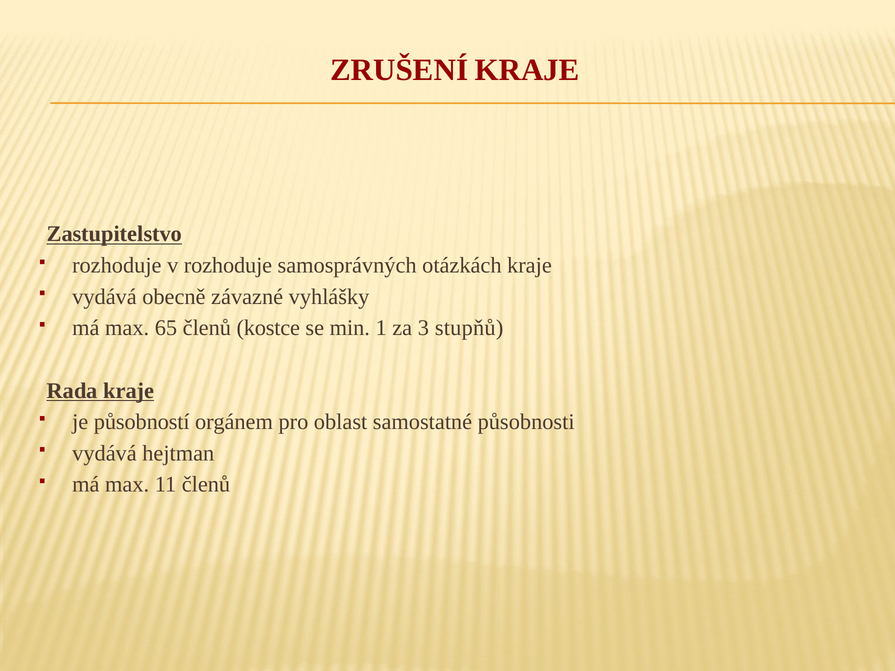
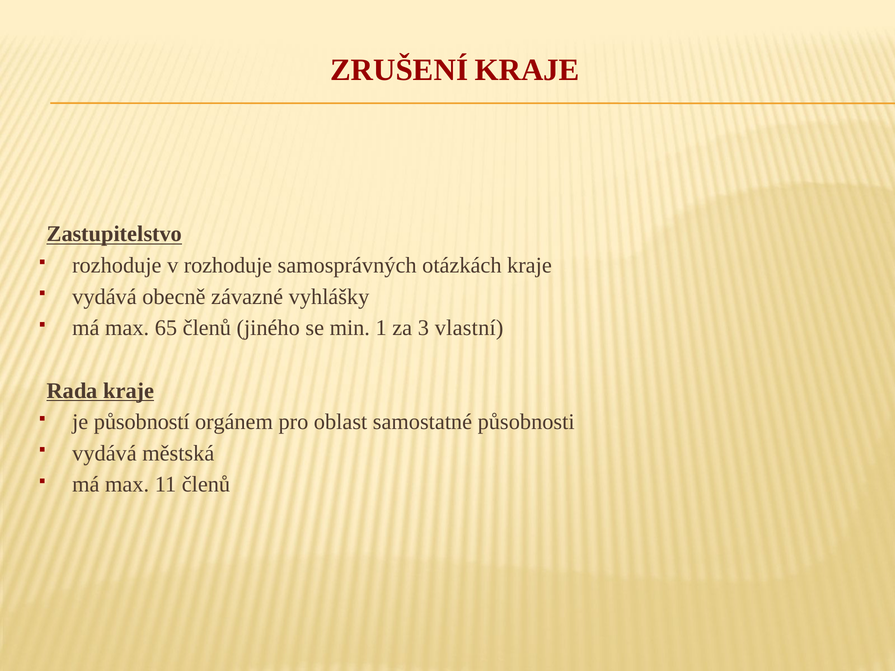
kostce: kostce -> jiného (268, 328)
stupňů: stupňů -> vlastní (469, 328)
hejtman: hejtman -> městská (178, 453)
